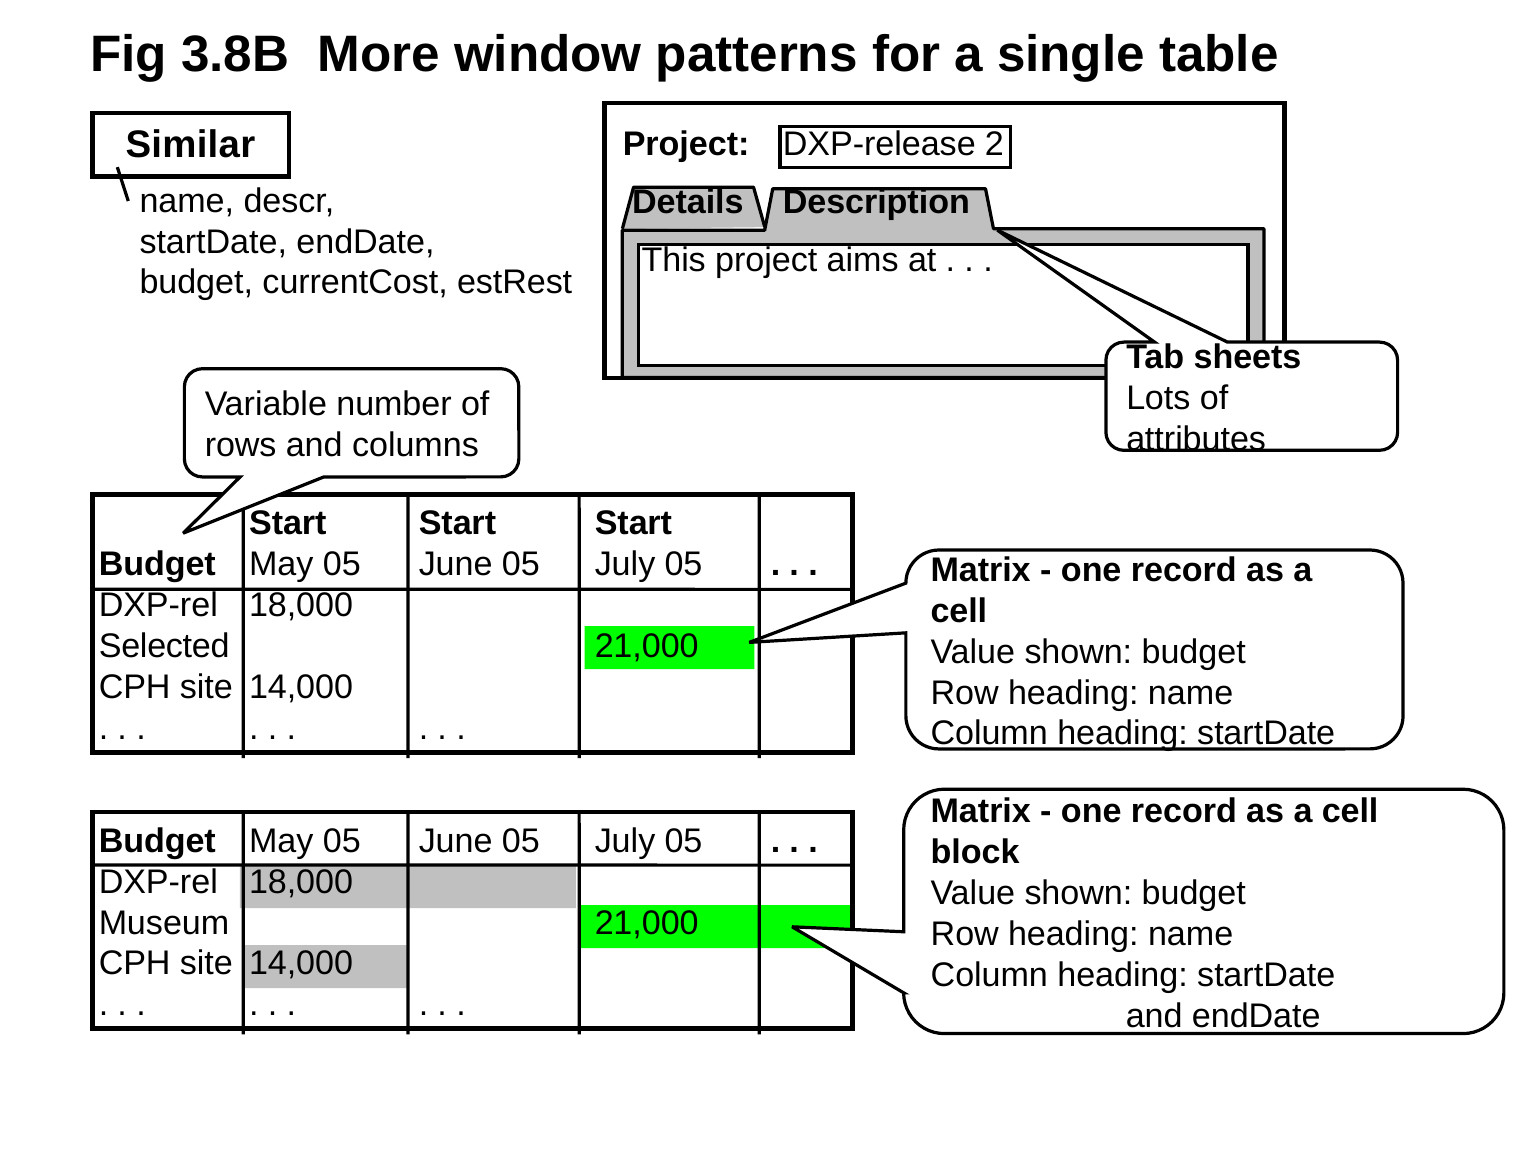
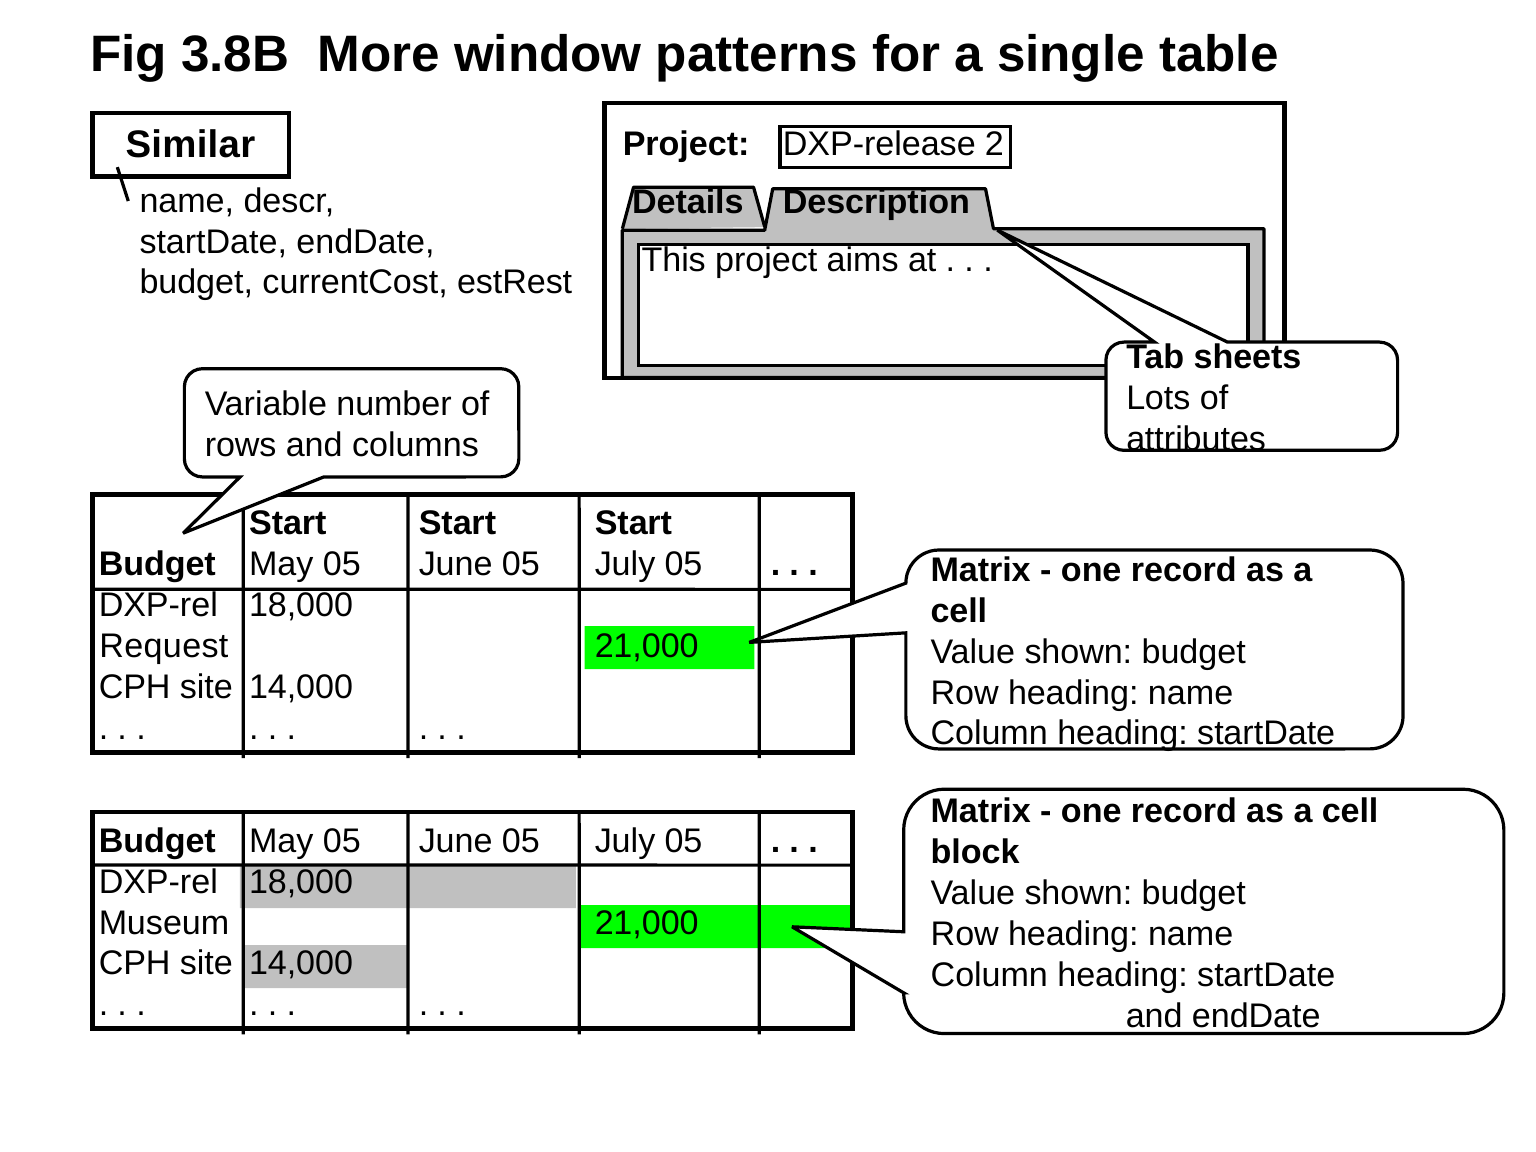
Selected: Selected -> Request (164, 646)
